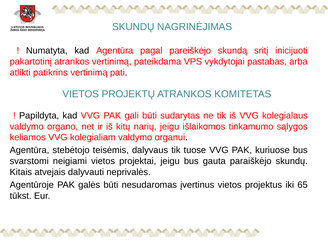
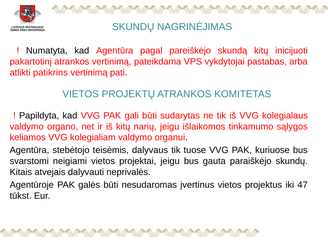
skundą sritį: sritį -> kitų (261, 51)
65: 65 -> 47 (303, 185)
